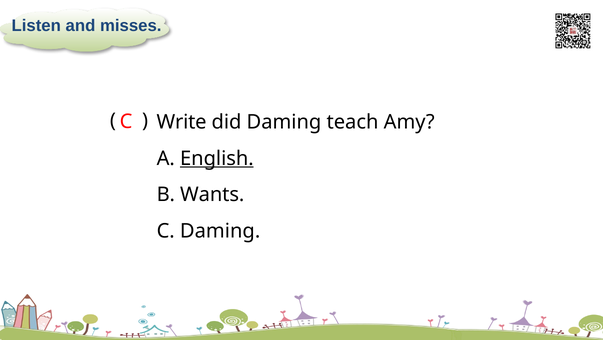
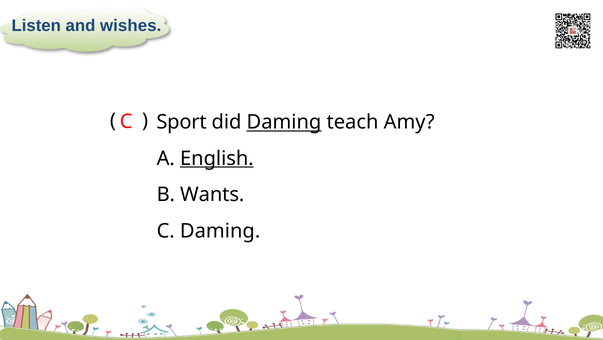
misses: misses -> wishes (131, 26)
Write: Write -> Sport (182, 122)
Daming underline: none -> present (284, 122)
